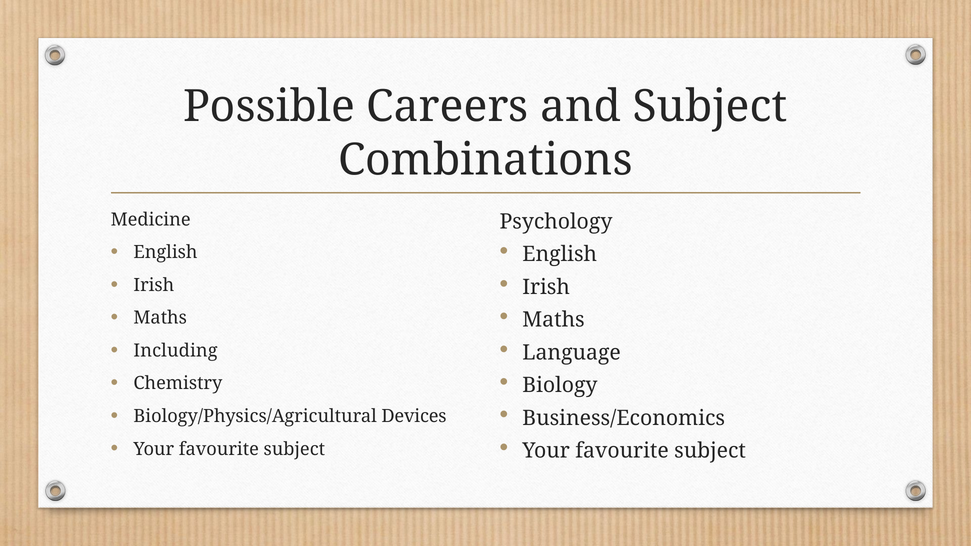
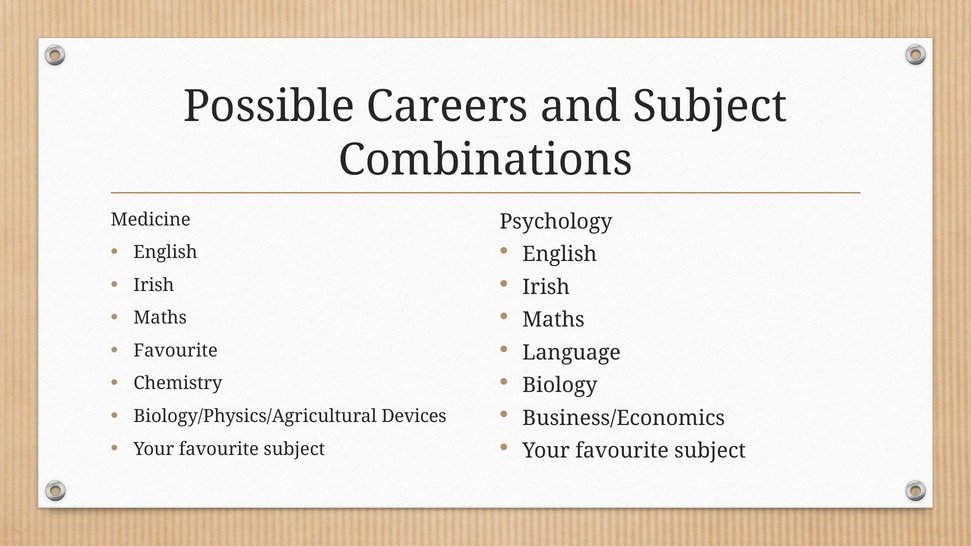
Including: Including -> Favourite (176, 351)
